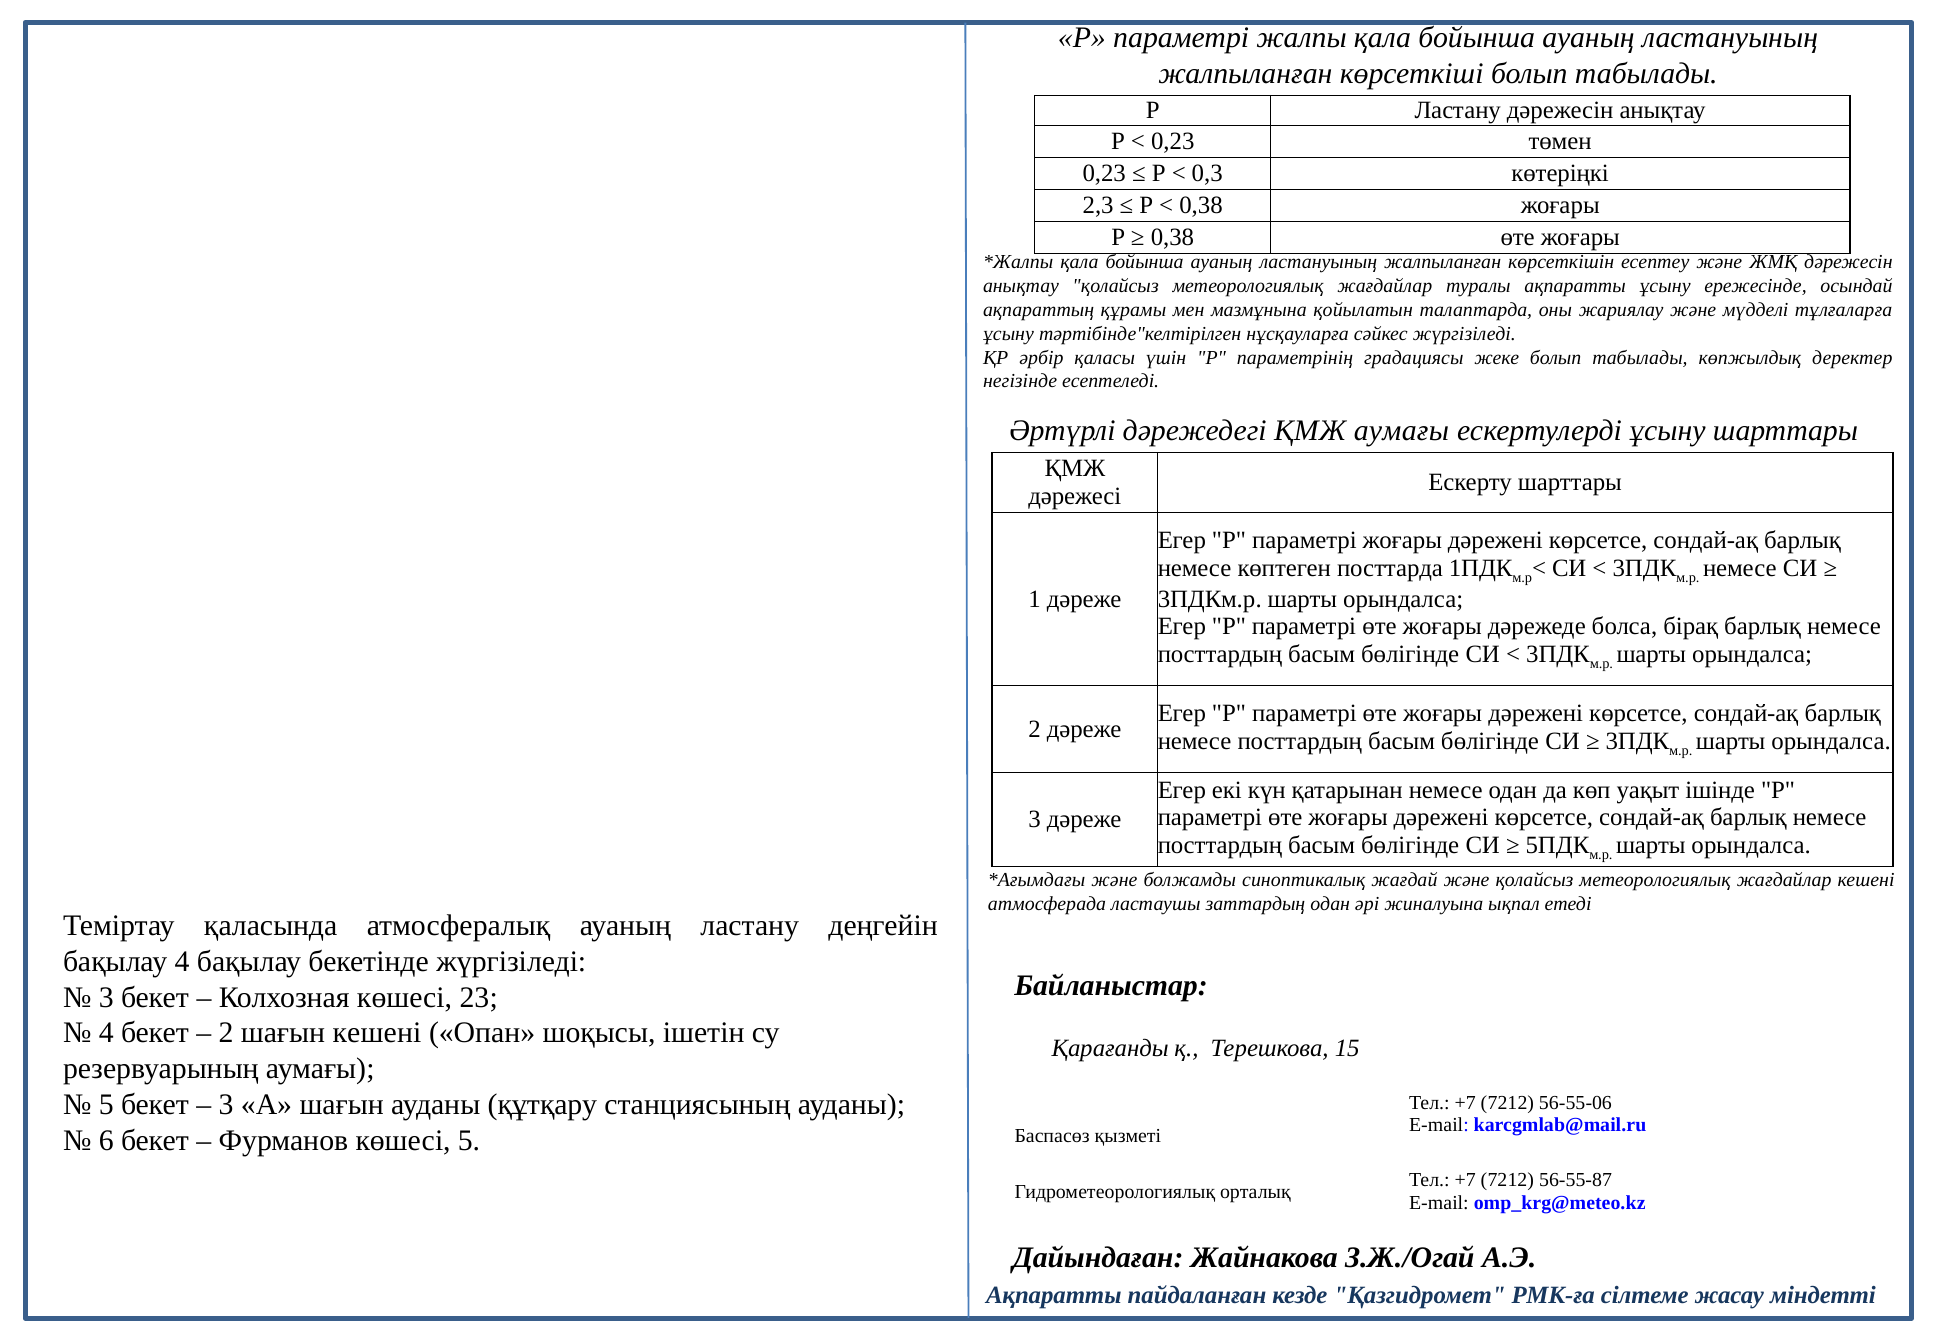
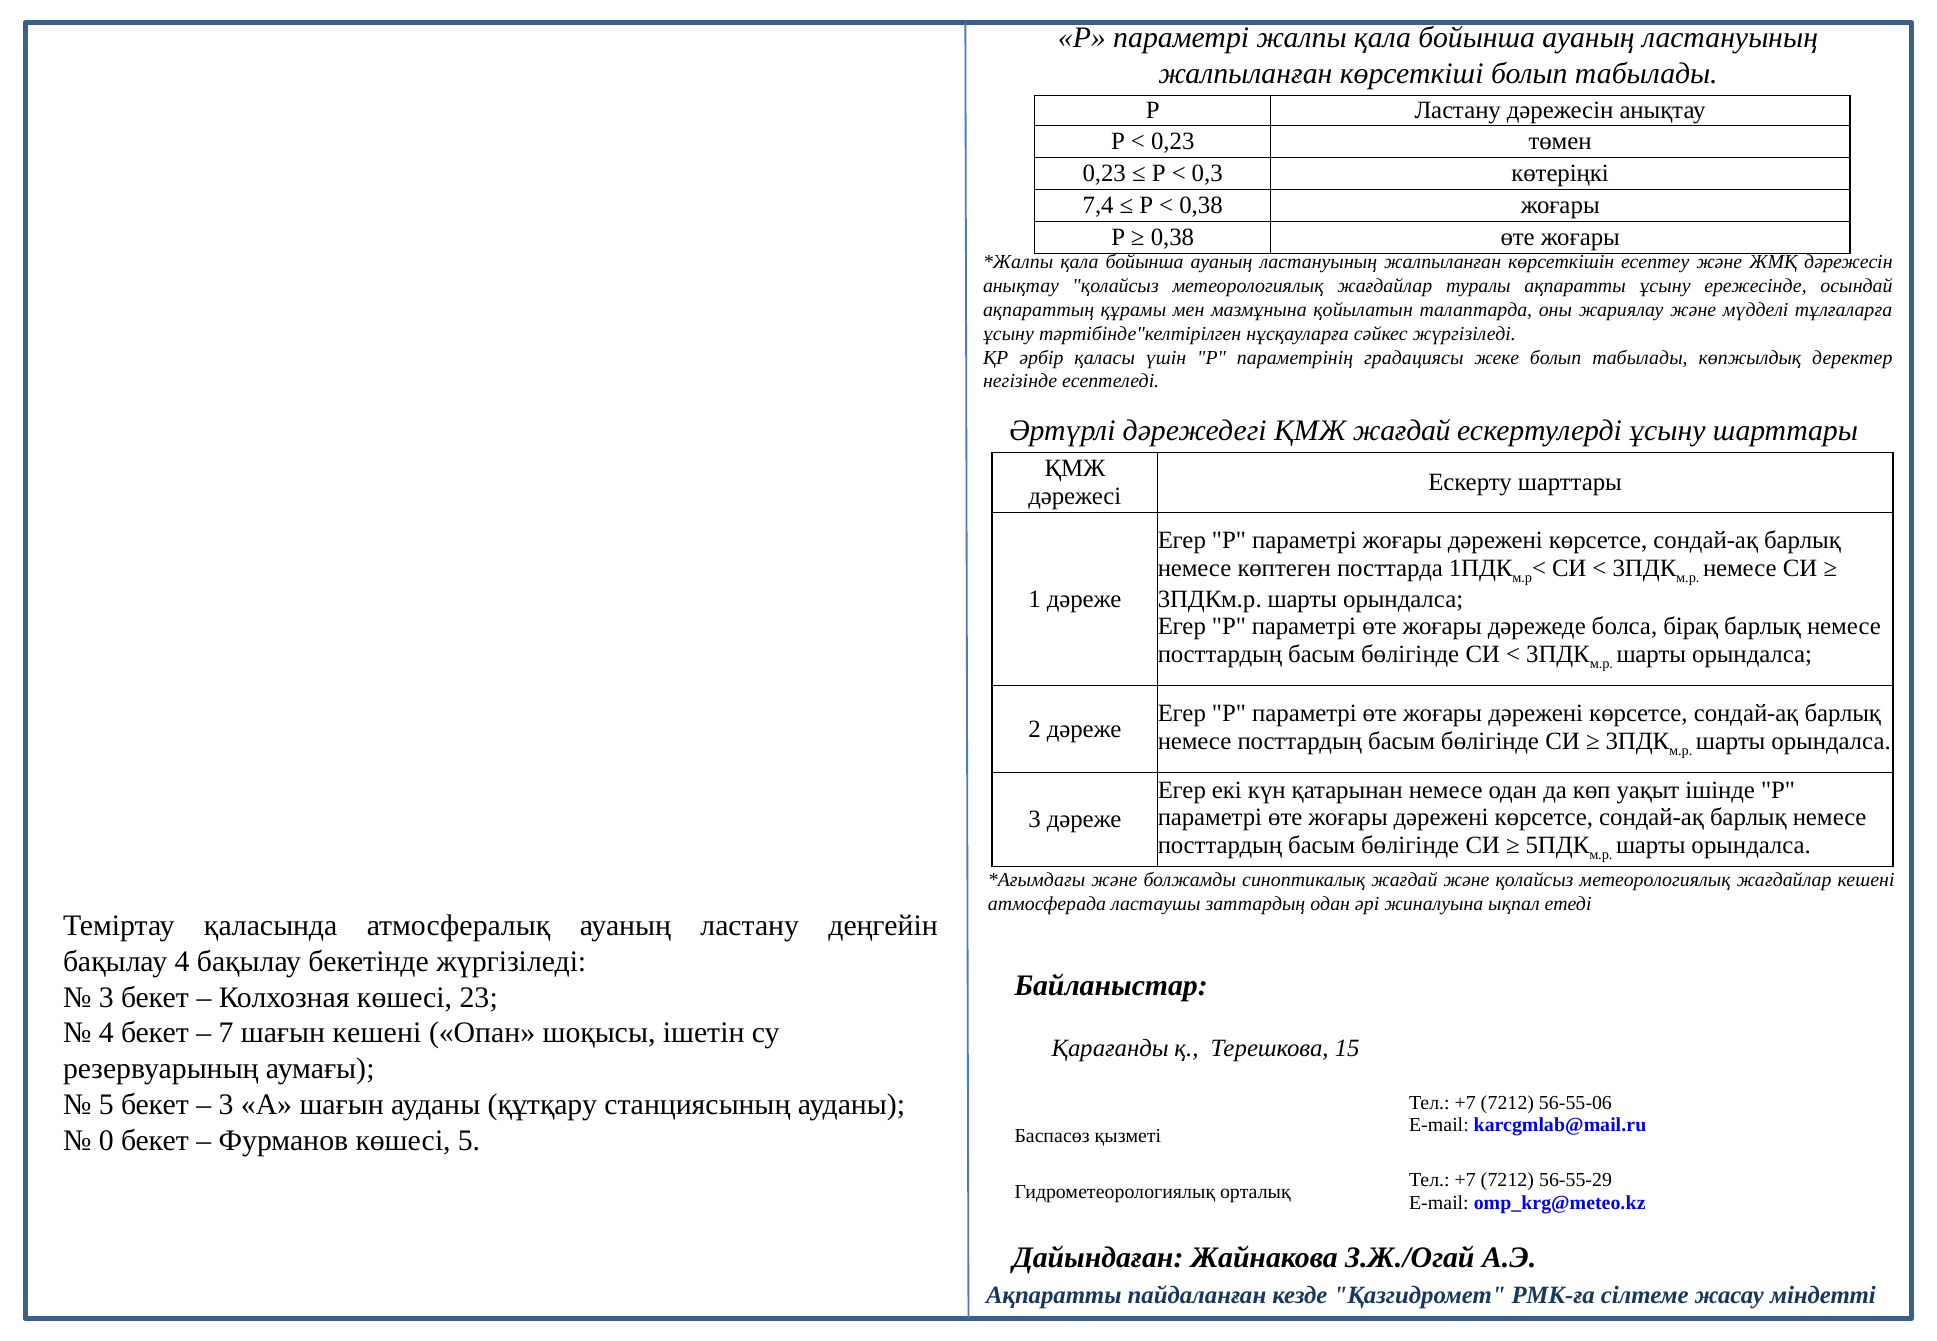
2,3: 2,3 -> 7,4 (1098, 205)
ҚМЖ аумағы: аумағы -> жағдай (1402, 431)
2: 2 -> 7 (226, 1033)
6: 6 -> 0 (106, 1140)
56-55-87: 56-55-87 -> 56-55-29 (1576, 1180)
